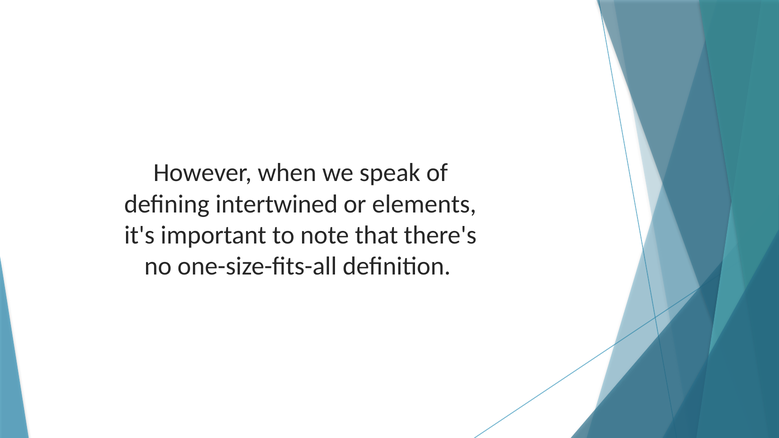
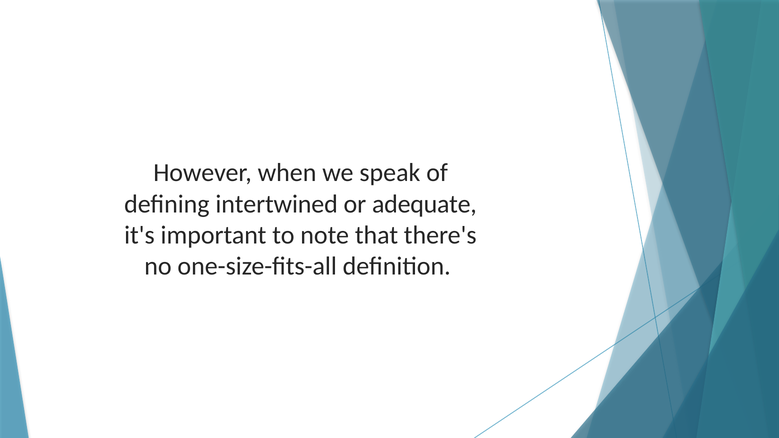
elements: elements -> adequate (424, 204)
